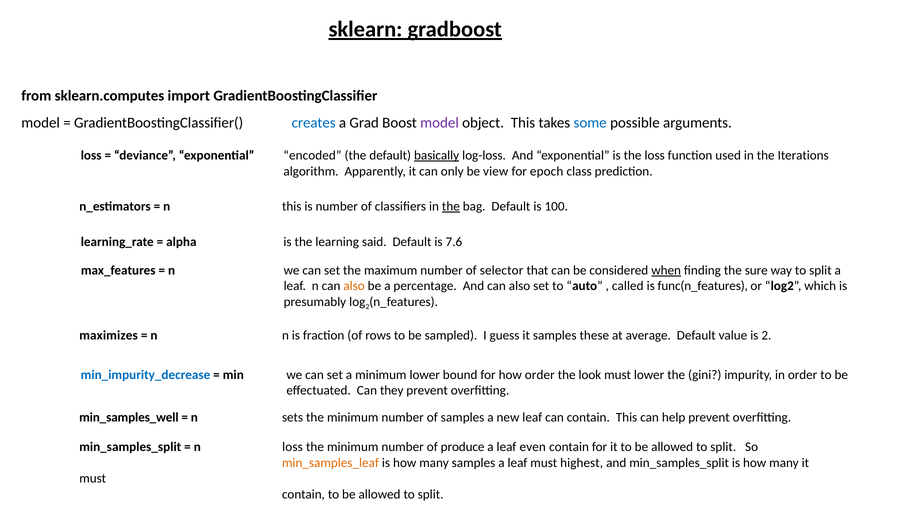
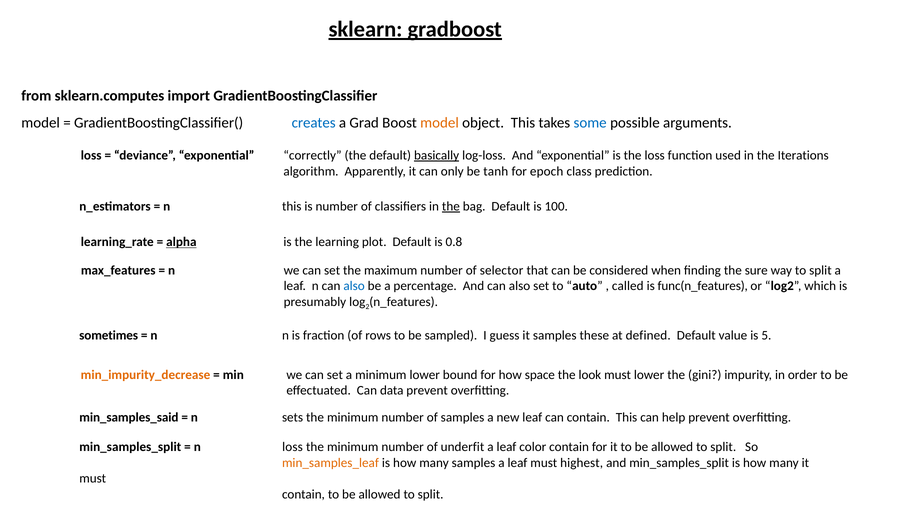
model colour: purple -> orange (440, 123)
encoded: encoded -> correctly (313, 155)
view: view -> tanh (496, 171)
alpha underline: none -> present (181, 242)
said: said -> plot (374, 242)
7.6: 7.6 -> 0.8 (454, 242)
when underline: present -> none (666, 270)
also colour: orange -> blue (354, 286)
maximizes: maximizes -> sometimes (109, 335)
average: average -> defined (648, 335)
is 2: 2 -> 5 (766, 335)
min_impurity_decrease colour: blue -> orange (146, 375)
how order: order -> space (540, 375)
they: they -> data (392, 390)
min_samples_well: min_samples_well -> min_samples_said (129, 417)
produce: produce -> underfit (463, 447)
even: even -> color (533, 447)
